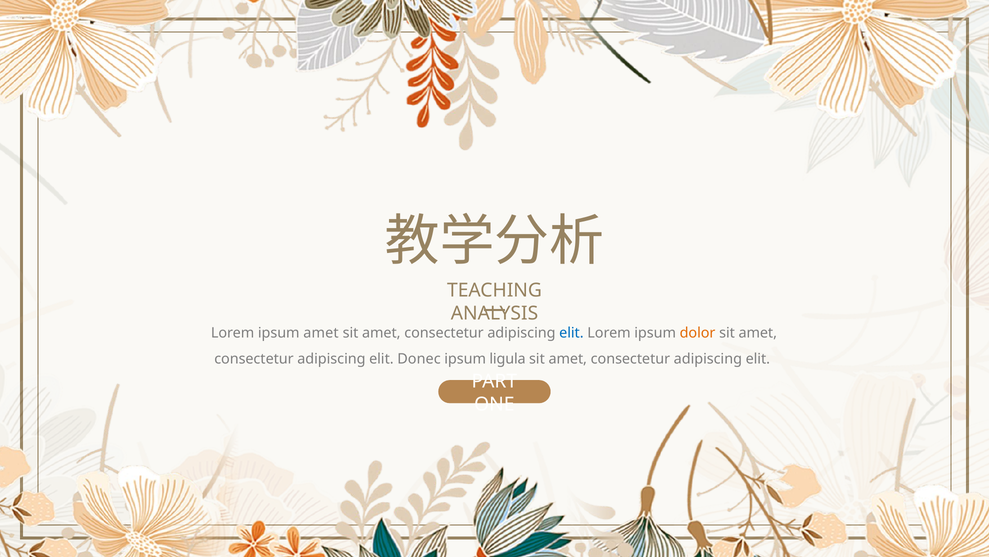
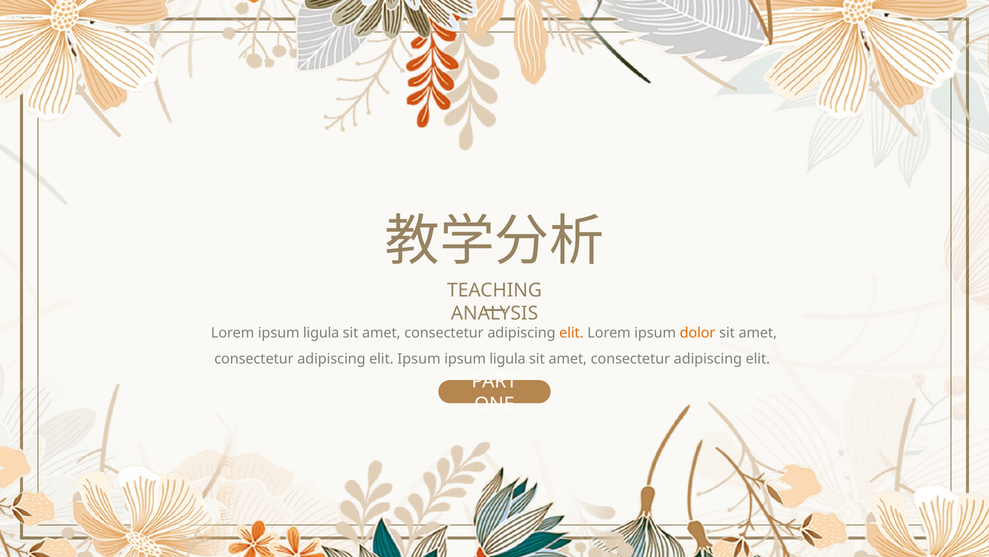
Lorem ipsum amet: amet -> ligula (321, 333)
elit colour: blue -> orange (571, 333)
elit Donec: Donec -> Ipsum (419, 359)
